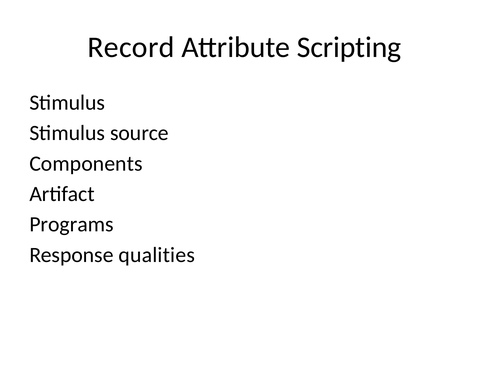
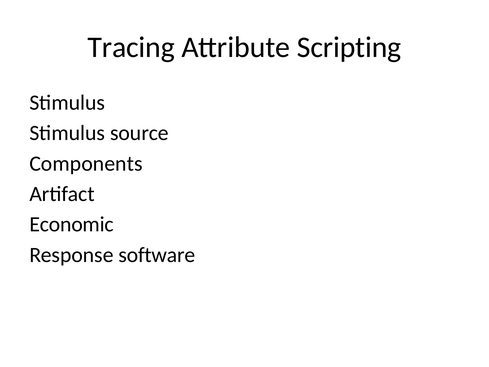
Record: Record -> Tracing (131, 47)
Programs: Programs -> Economic (72, 224)
qualities: qualities -> software (157, 255)
